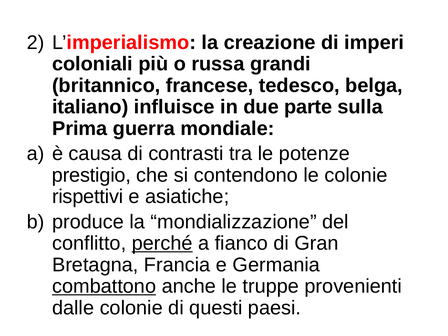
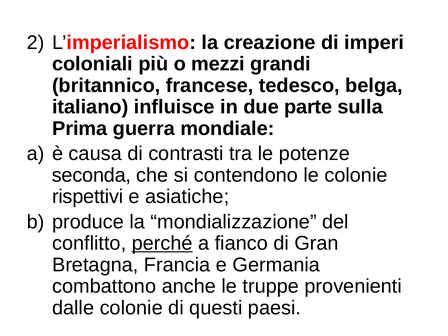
russa: russa -> mezzi (218, 64)
prestigio: prestigio -> seconda (91, 175)
combattono underline: present -> none (104, 286)
